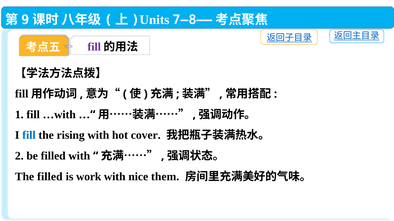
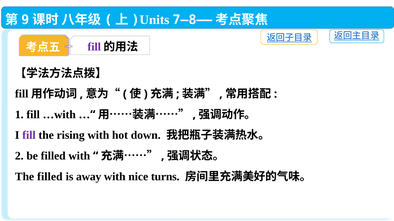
fill colour: blue -> purple (29, 136)
cover: cover -> down (146, 136)
work: work -> away (89, 177)
them: them -> turns (165, 177)
